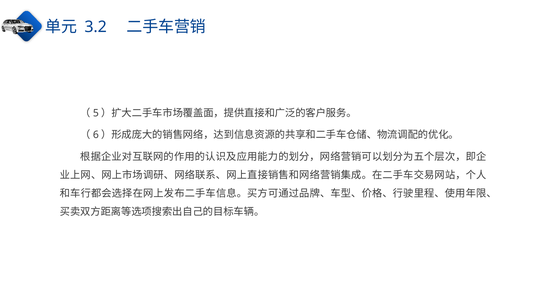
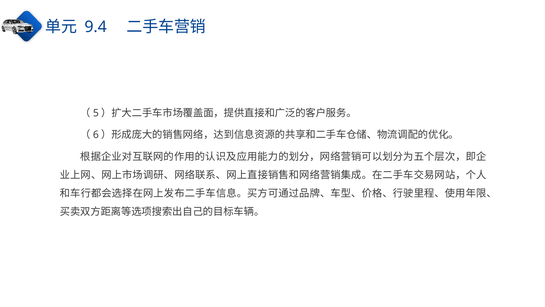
3.2: 3.2 -> 9.4 (96, 27)
